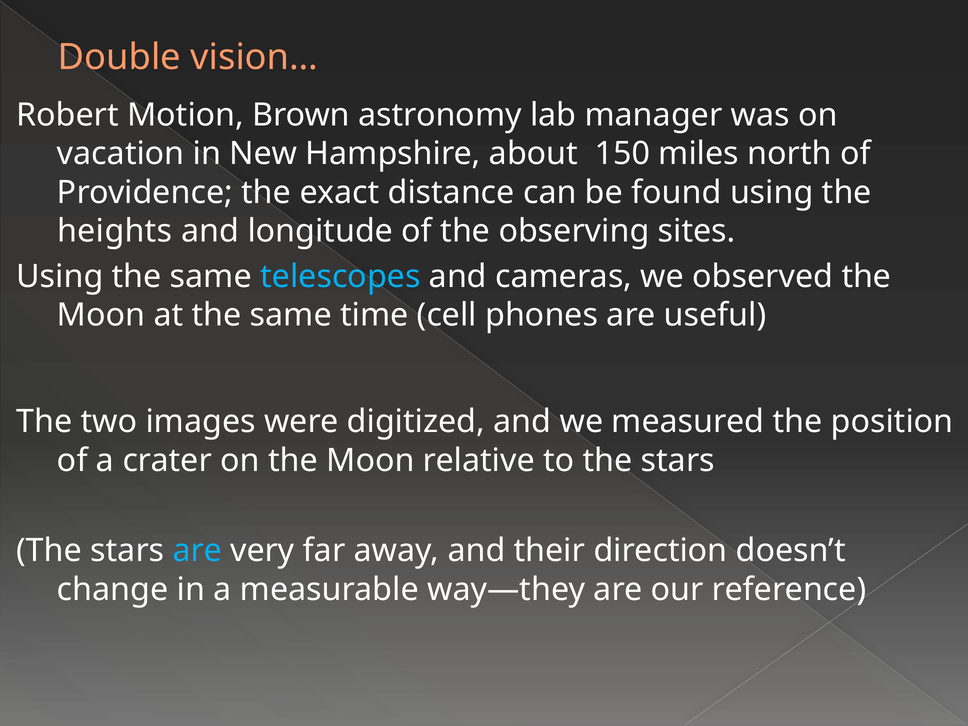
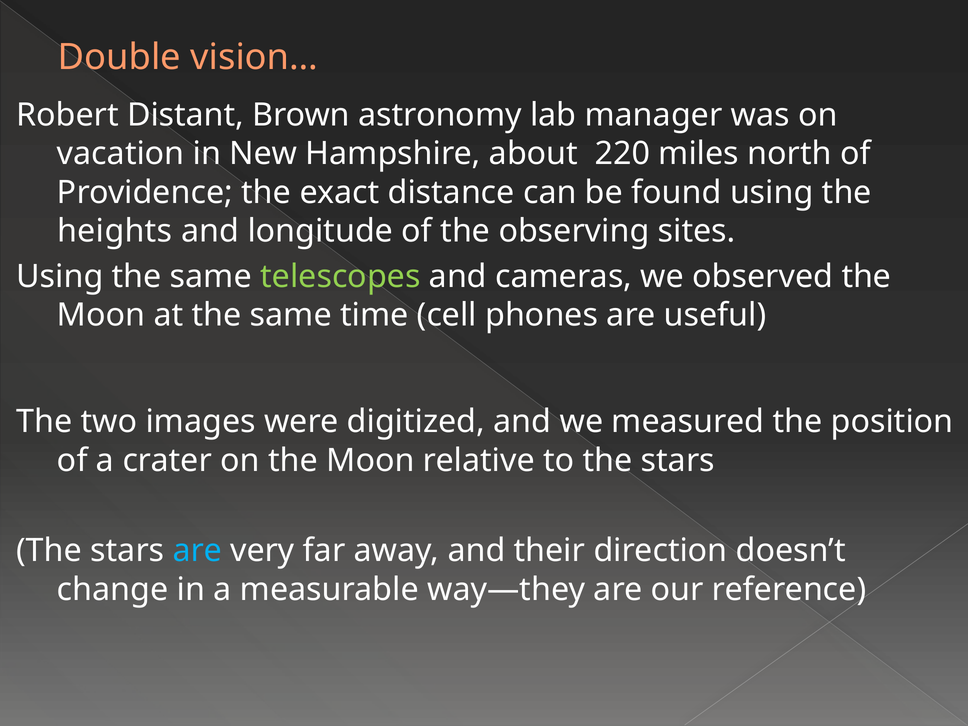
Motion: Motion -> Distant (186, 115)
150: 150 -> 220 (622, 154)
telescopes colour: light blue -> light green (340, 276)
